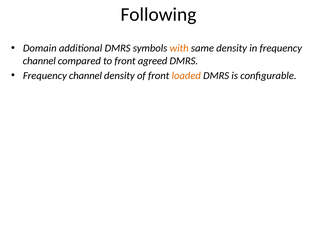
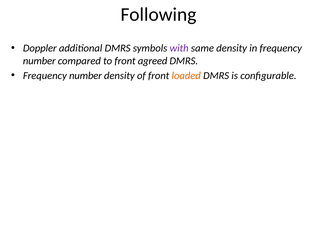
Domain: Domain -> Doppler (40, 48)
with colour: orange -> purple (179, 48)
channel: channel -> number (39, 61)
channel: channel -> number (85, 76)
